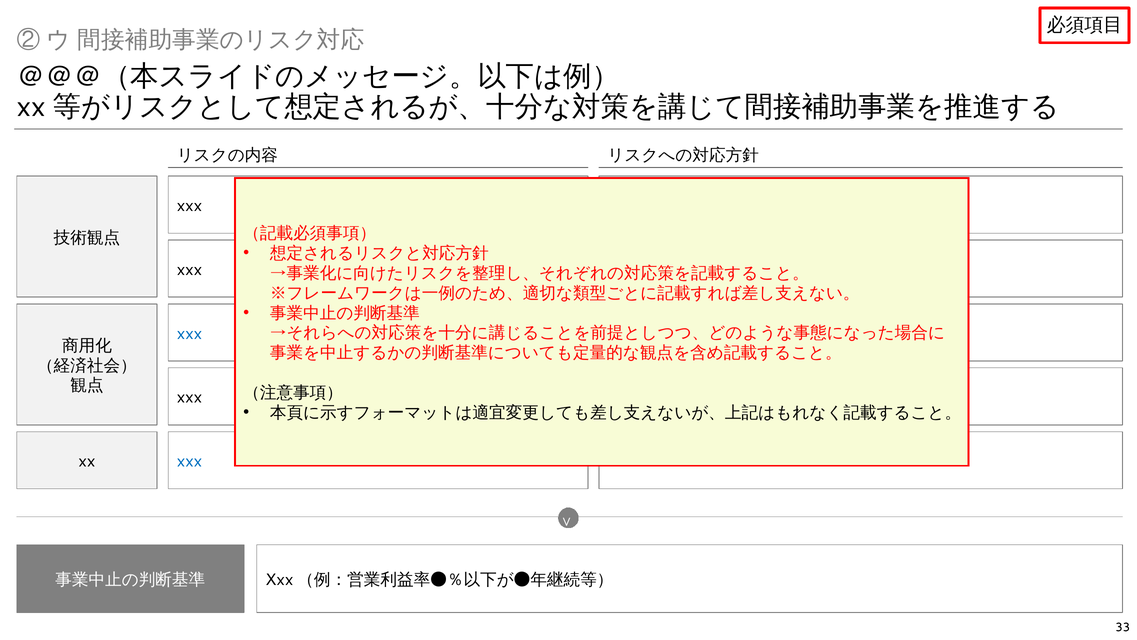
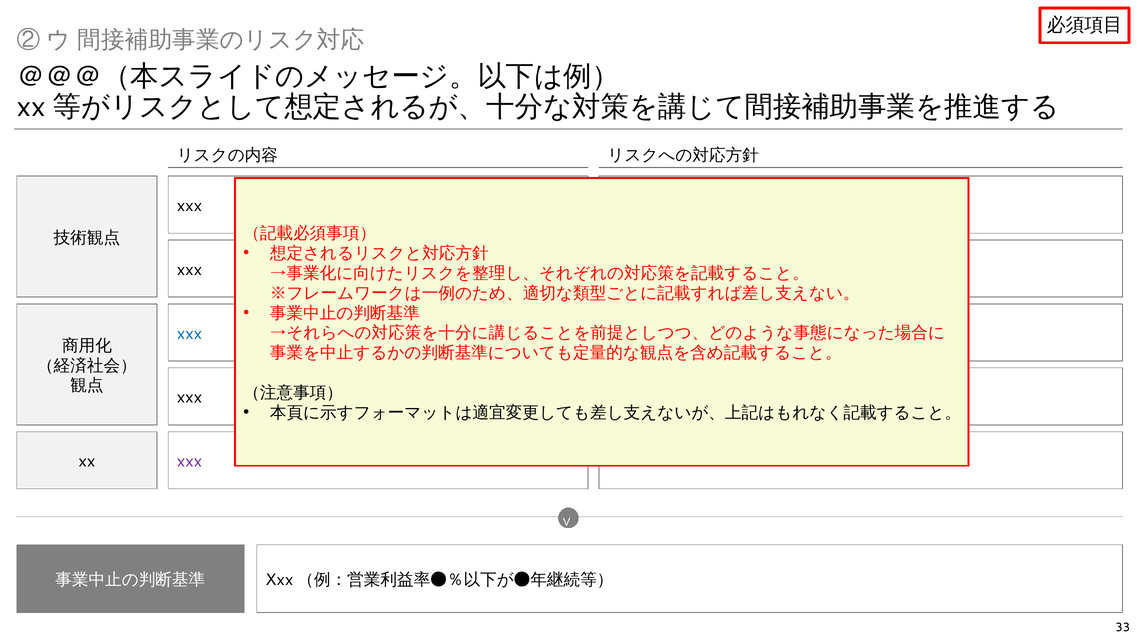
xxx colour: blue -> purple (189, 461)
